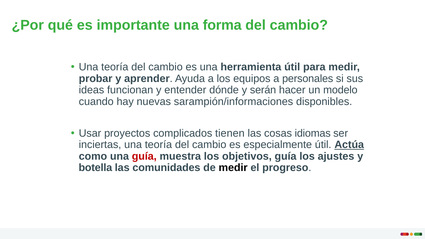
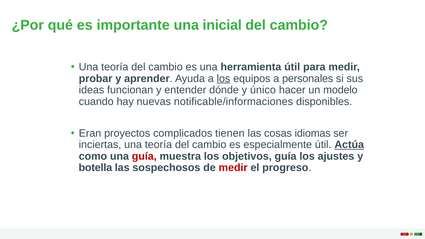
forma: forma -> inicial (222, 25)
los underline: none -> present (223, 79)
serán: serán -> único (263, 90)
sarampión/informaciones: sarampión/informaciones -> notificable/informaciones (233, 102)
Usar: Usar -> Eran (90, 133)
comunidades: comunidades -> sospechosos (166, 168)
medir colour: black -> red (233, 168)
